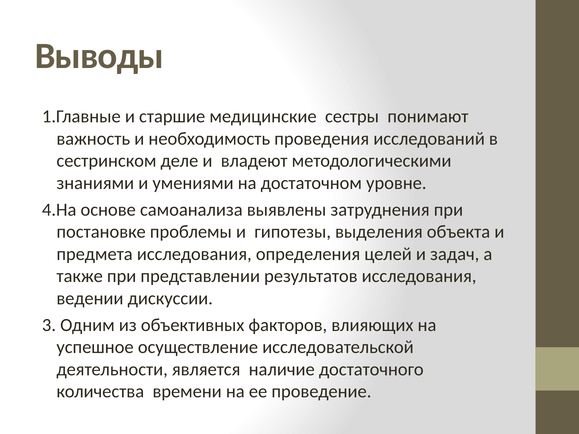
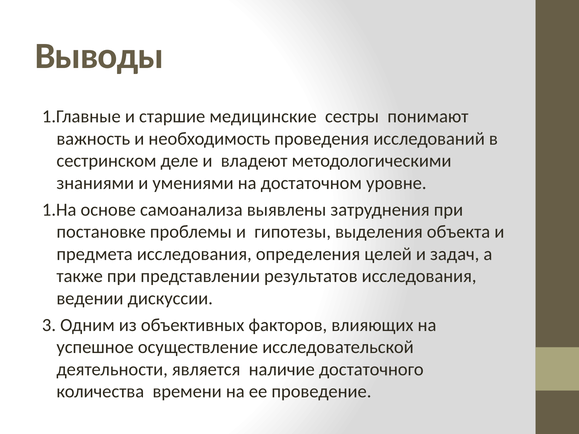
4.На: 4.На -> 1.На (59, 210)
